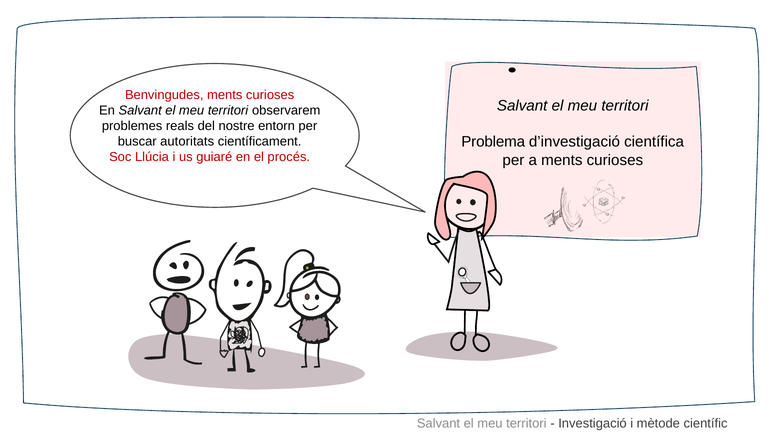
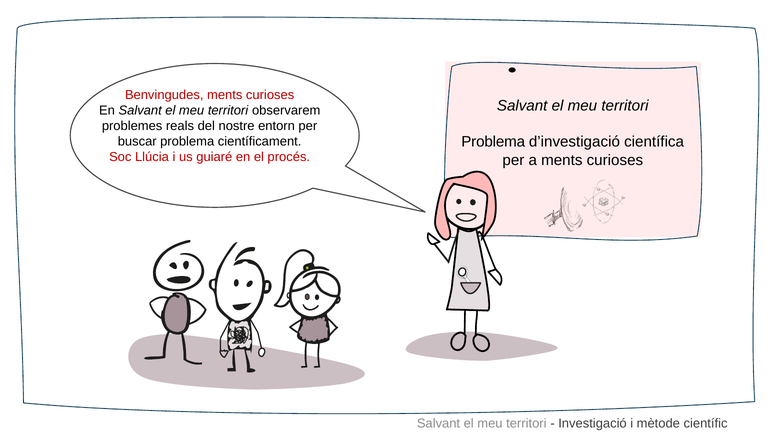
buscar autoritats: autoritats -> problema (187, 142)
